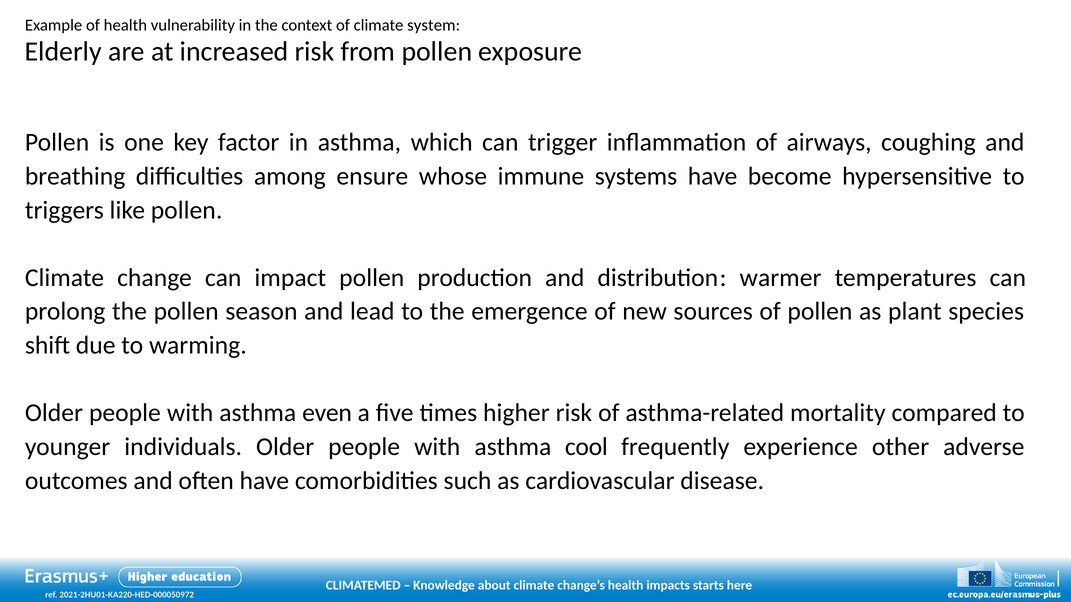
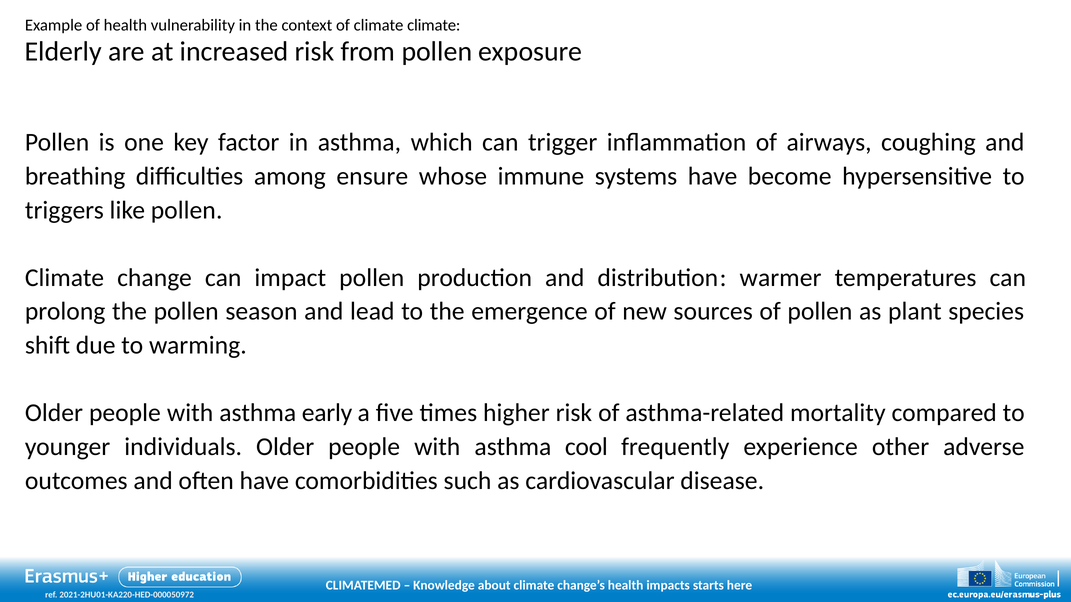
climate system: system -> climate (434, 25)
even: even -> early (327, 413)
